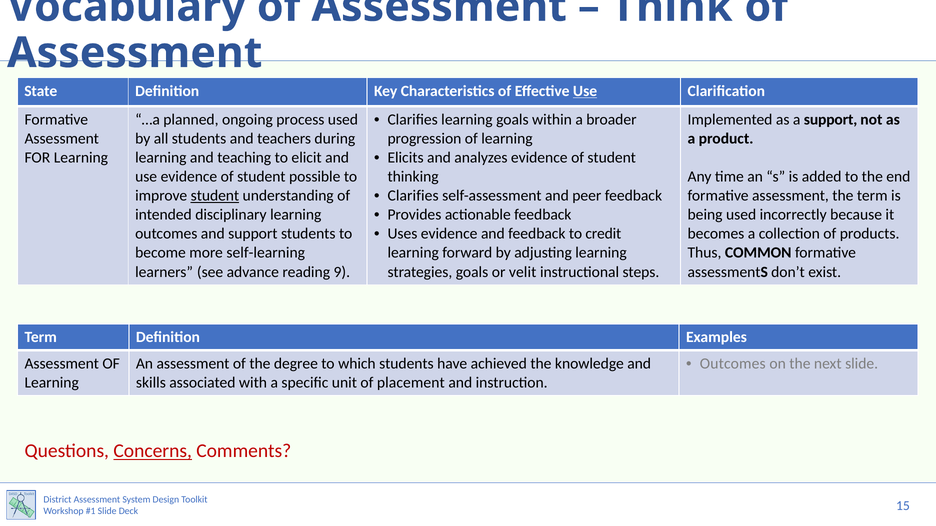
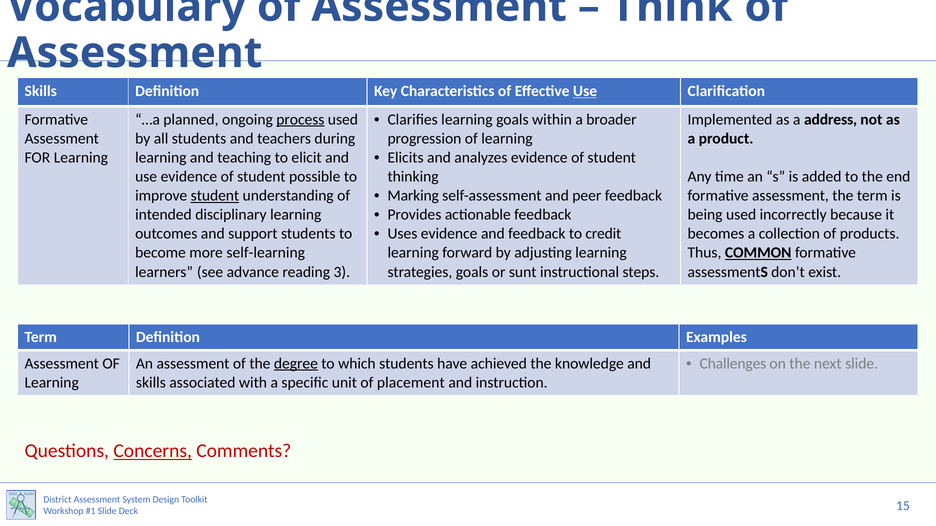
State: State -> Skills (41, 91)
process underline: none -> present (300, 120)
a support: support -> address (831, 120)
Clarifies: Clarifies -> Marking (413, 196)
COMMON underline: none -> present (758, 253)
9: 9 -> 3 (342, 272)
velit: velit -> sunt (523, 272)
Outcomes: Outcomes -> Challenges (733, 364)
degree underline: none -> present (296, 364)
